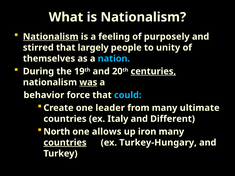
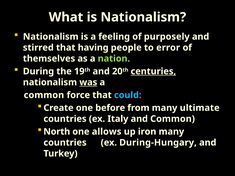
Nationalism underline: present -> none (51, 37)
largely: largely -> having (93, 48)
unity: unity -> error (168, 48)
nation colour: light blue -> light green (114, 59)
behavior: behavior -> common (44, 95)
leader: leader -> before (110, 108)
and Different: Different -> Common (173, 119)
countries underline: present -> none (65, 143)
Turkey-Hungary: Turkey-Hungary -> During-Hungary (158, 143)
